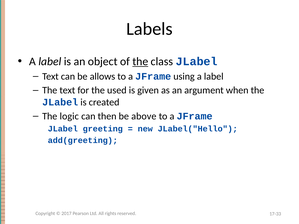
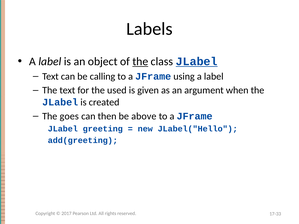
JLabel underline: none -> present (197, 62)
allows: allows -> calling (102, 76)
logic: logic -> goes (69, 116)
